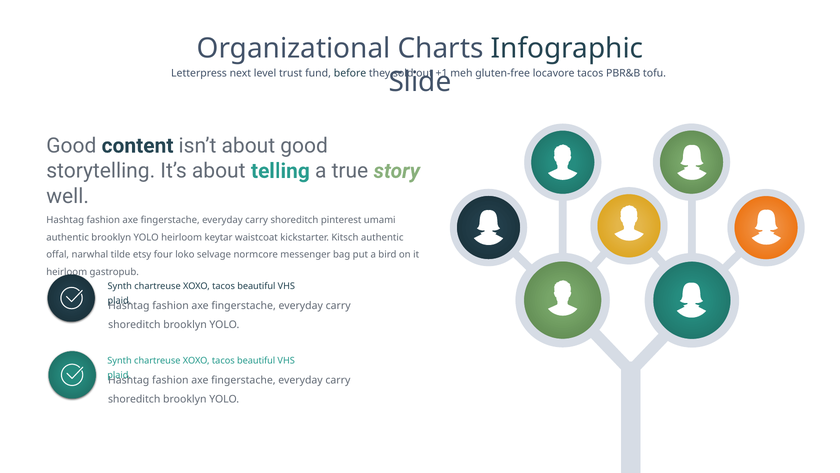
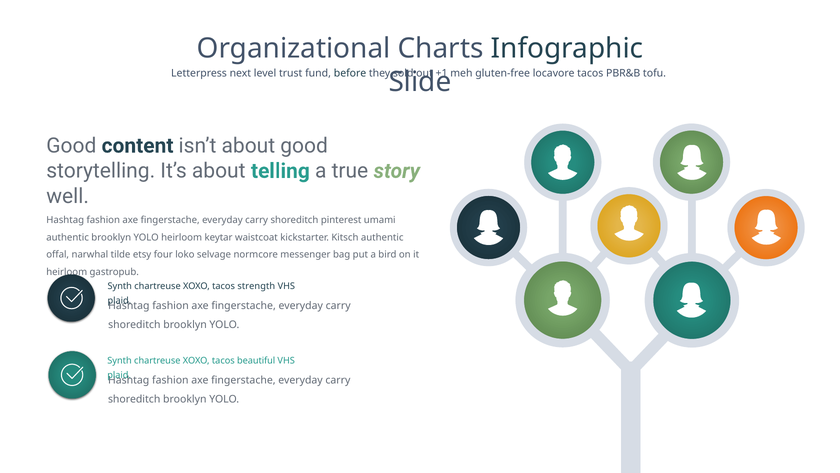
beautiful: beautiful -> strength (256, 286)
